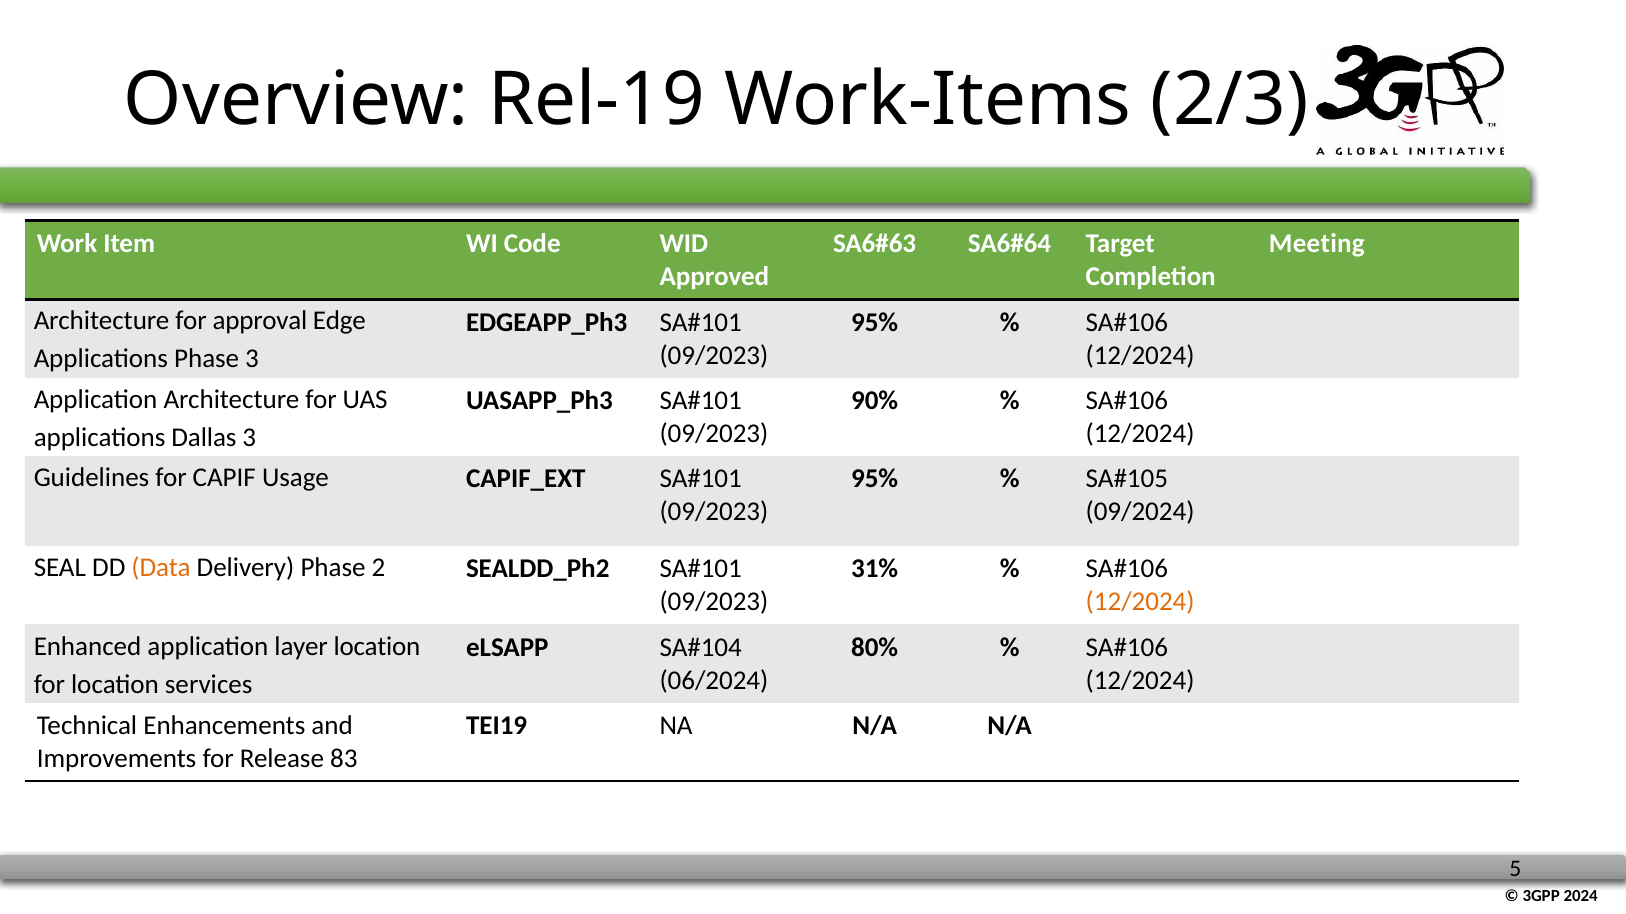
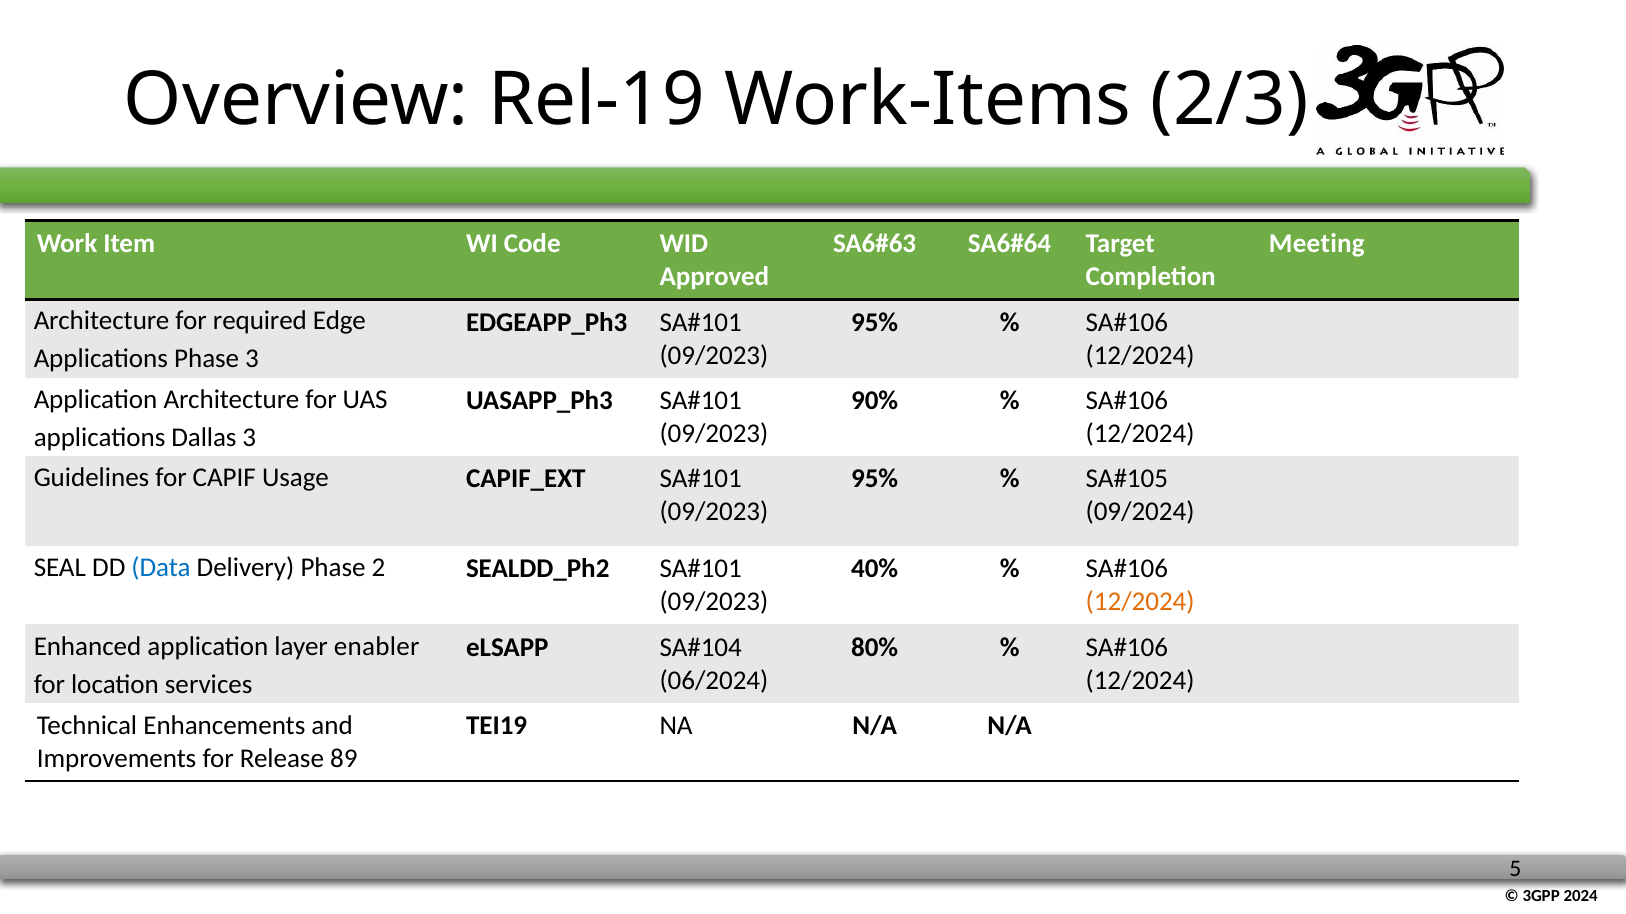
approval: approval -> required (260, 321)
Data colour: orange -> blue (161, 568)
31%: 31% -> 40% (875, 569)
layer location: location -> enabler (377, 647)
83: 83 -> 89 (344, 759)
